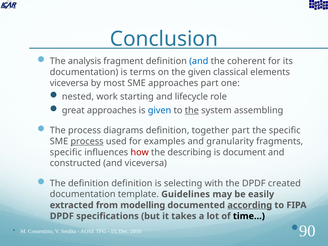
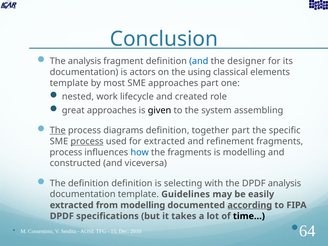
coherent: coherent -> designer (246, 61)
terms: terms -> actors (143, 72)
the given: given -> using (199, 72)
viceversa: viceversa -> template (69, 83)
starting: starting -> lifecycle (137, 97)
lifecycle: lifecycle -> created (191, 97)
given colour: blue -> black (160, 110)
the underline: present -> none (192, 110)
The underline: none -> present (58, 130)
for examples: examples -> extracted (164, 141)
granularity: granularity -> refinement (230, 141)
specific: specific -> process (66, 152)
how colour: red -> blue (140, 152)
the describing: describing -> fragments (189, 152)
is document: document -> modelling (244, 152)
DPDF created: created -> analysis (284, 183)
90: 90 -> 64 (307, 231)
